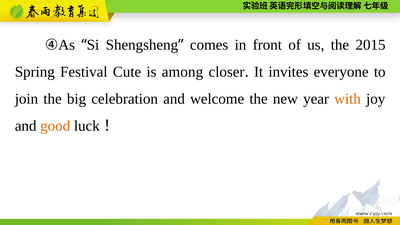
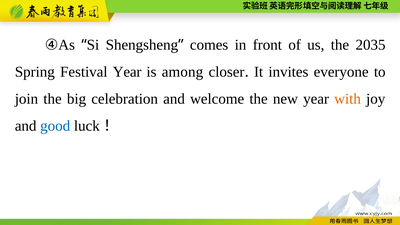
2015: 2015 -> 2035 (371, 45)
Festival Cute: Cute -> Year (127, 72)
good colour: orange -> blue (55, 126)
